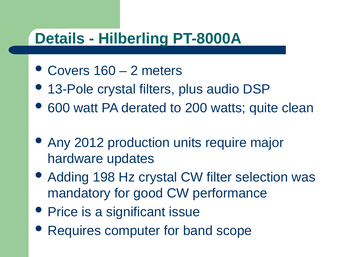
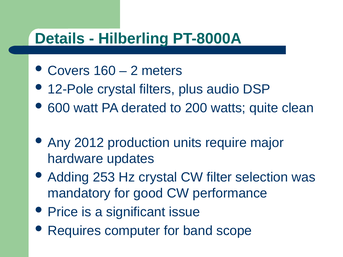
13-Pole: 13-Pole -> 12-Pole (71, 89)
198: 198 -> 253 (104, 177)
